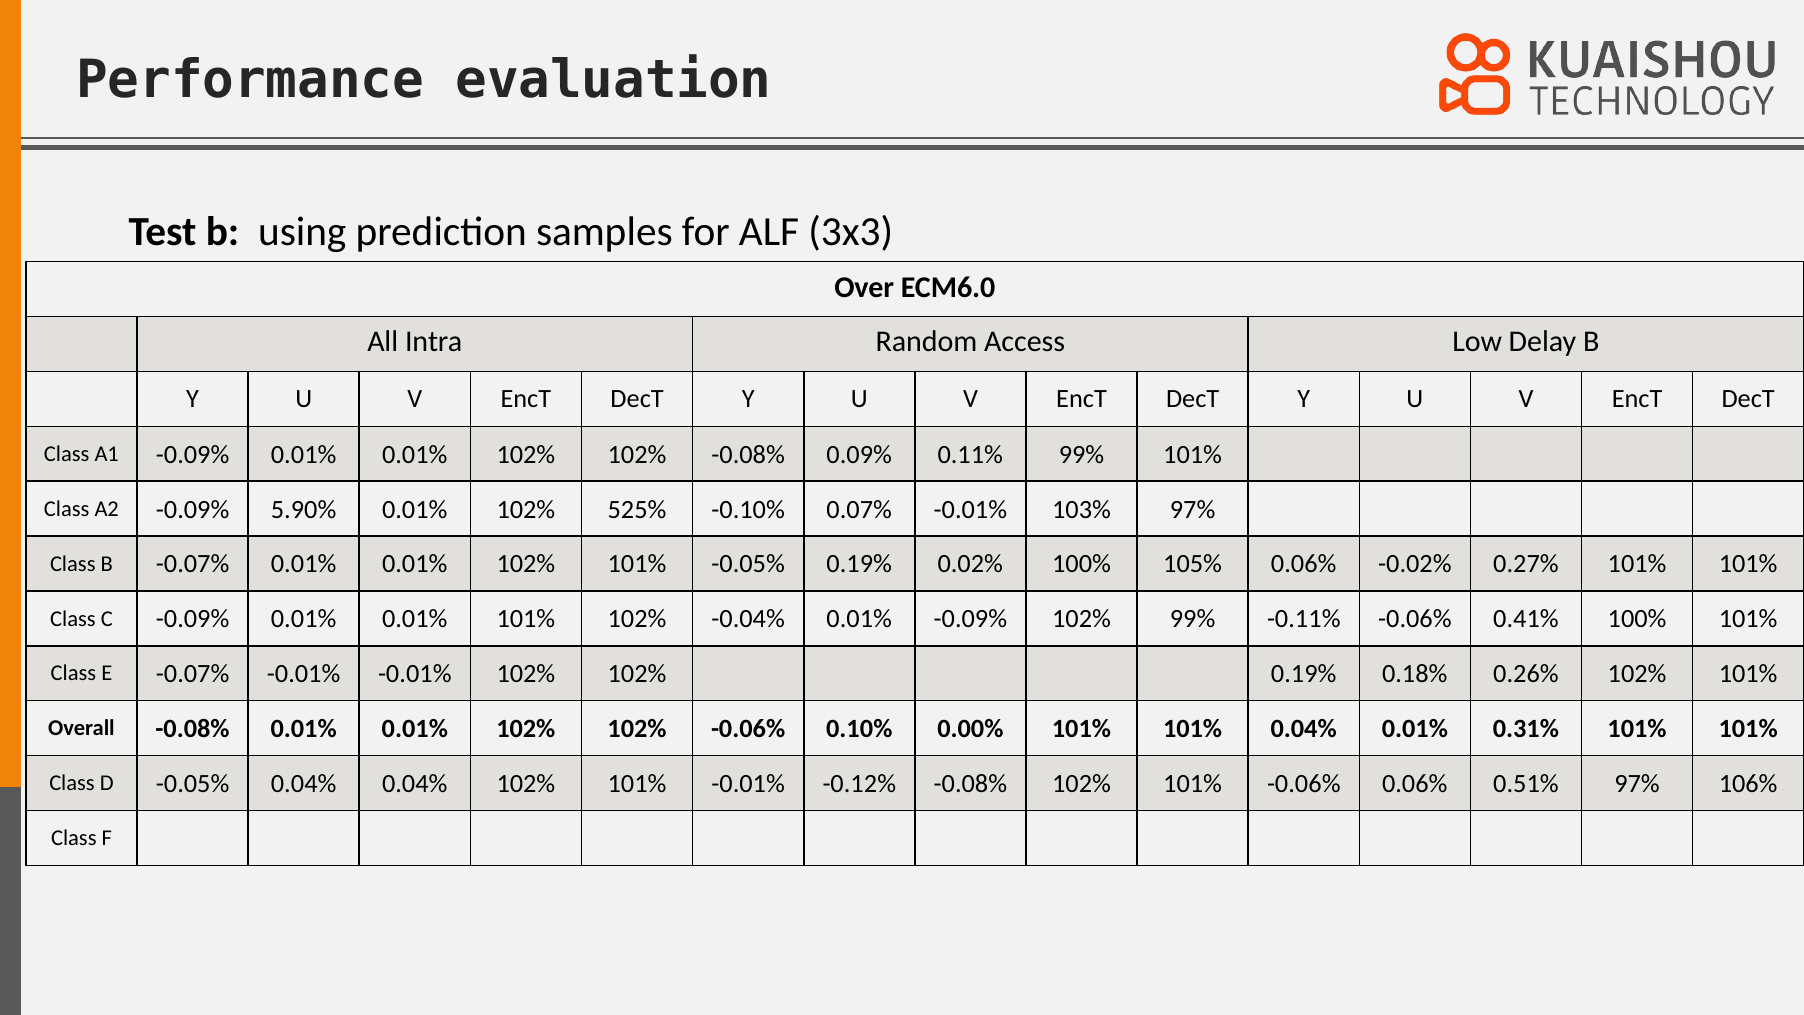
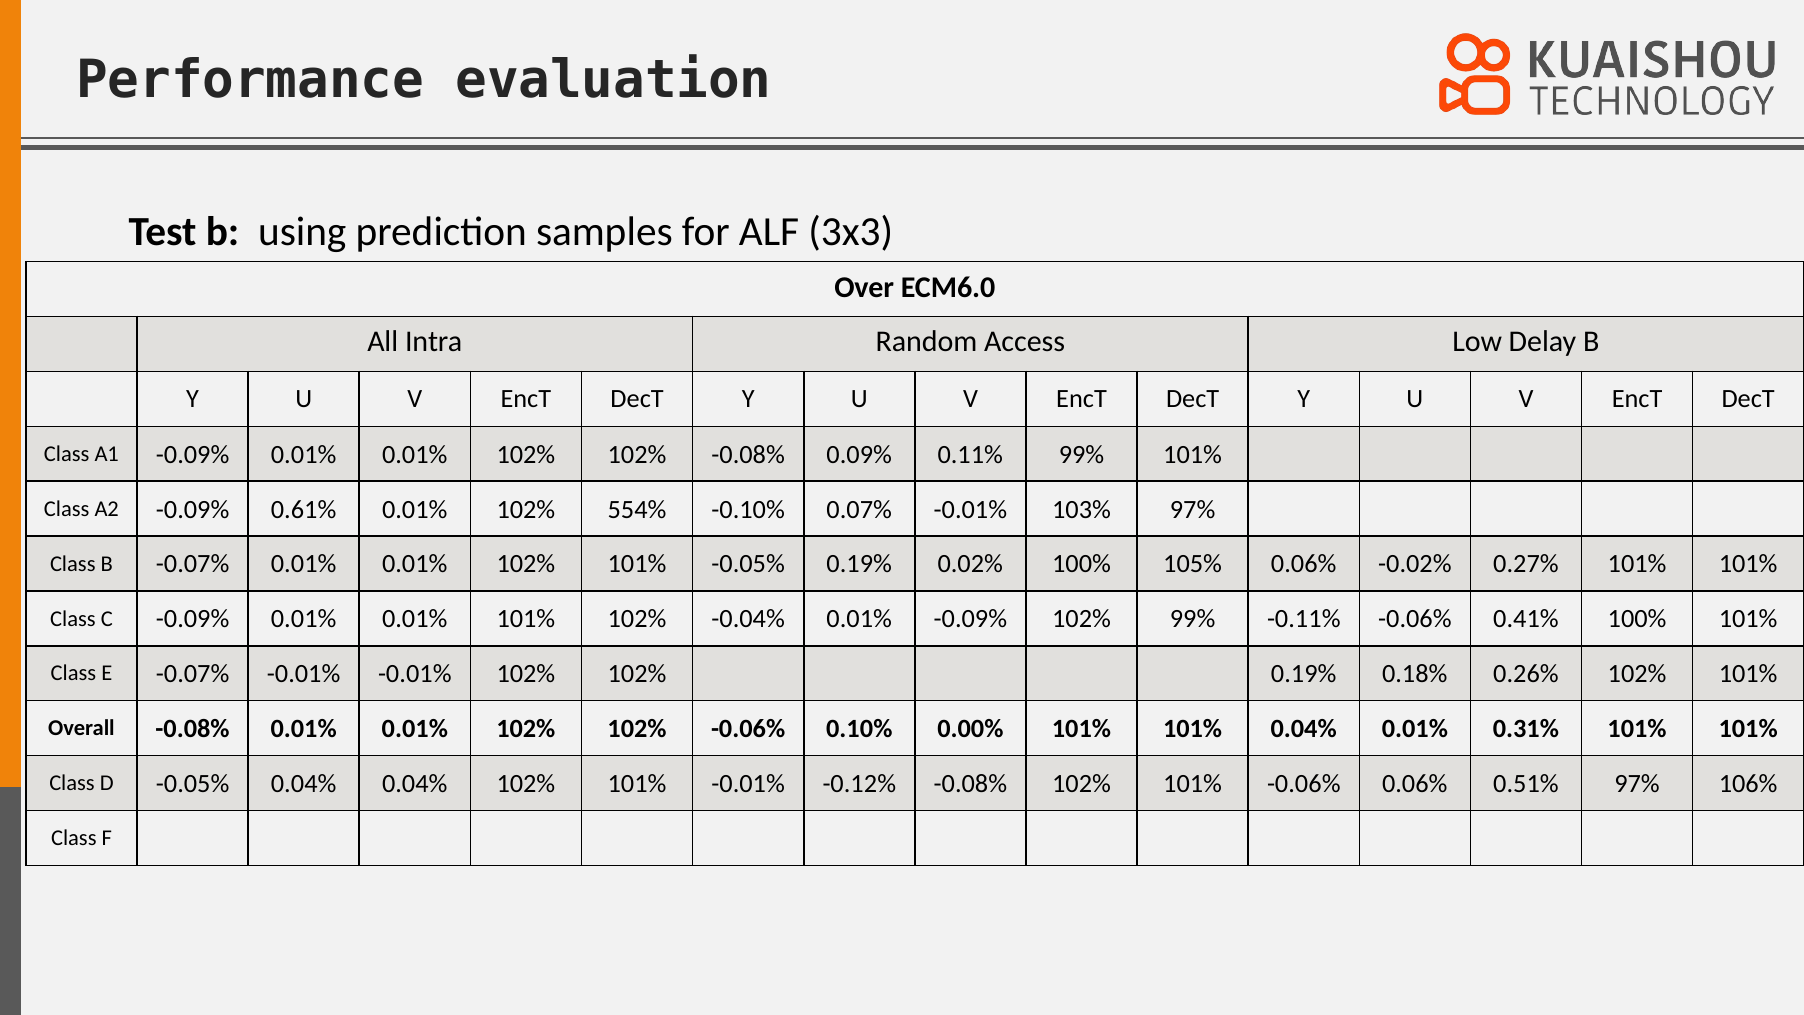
5.90%: 5.90% -> 0.61% (304, 509)
525%: 525% -> 554% (637, 509)
